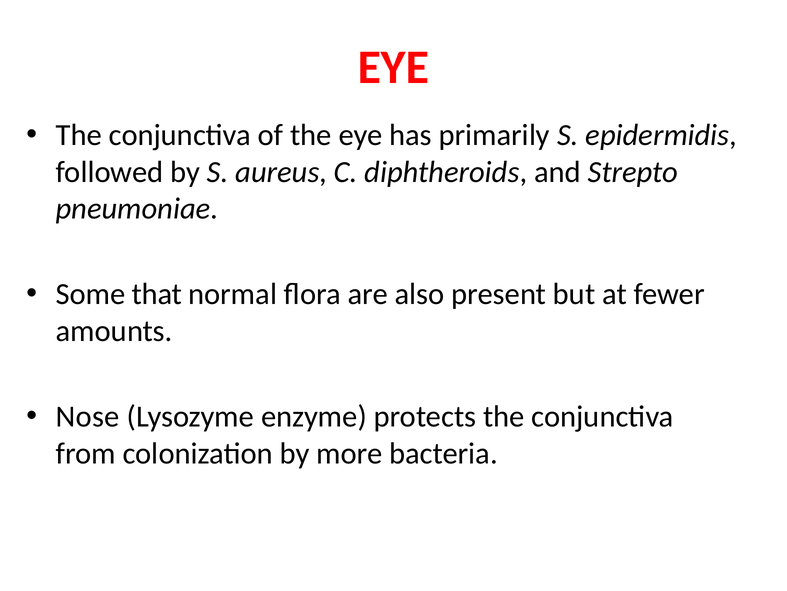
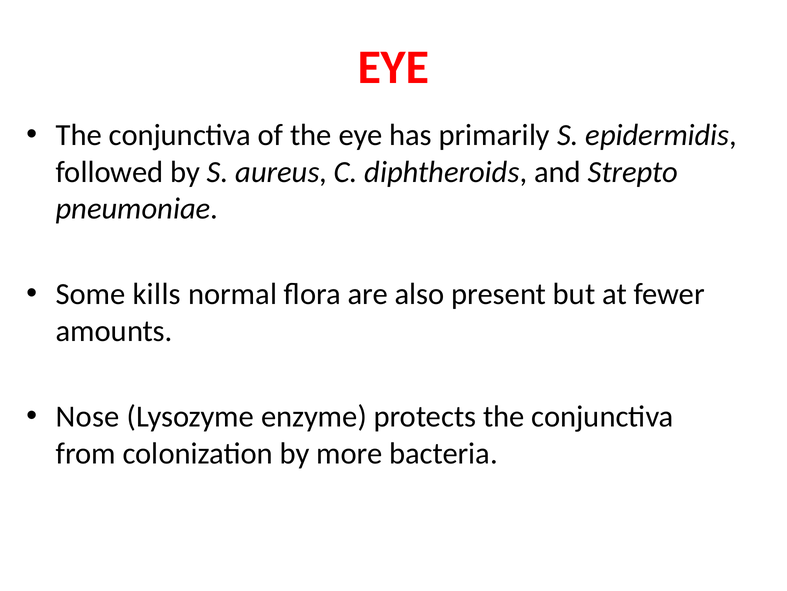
that: that -> kills (157, 294)
